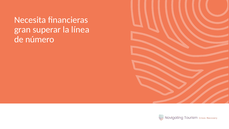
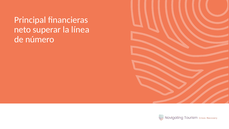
Necesita: Necesita -> Principal (30, 20)
gran: gran -> neto (22, 30)
